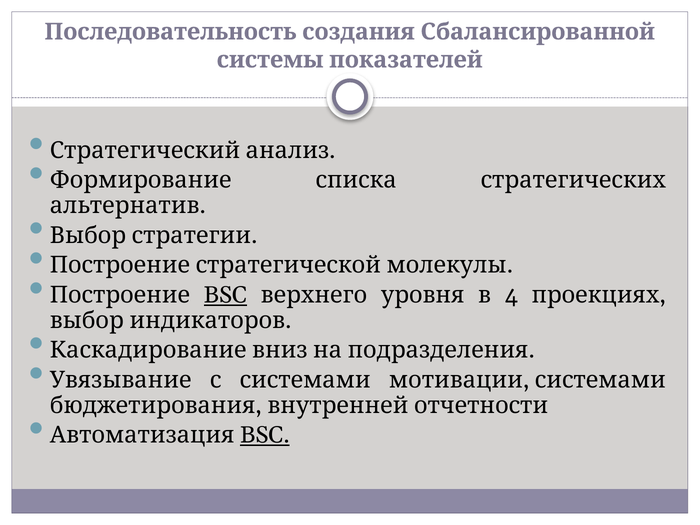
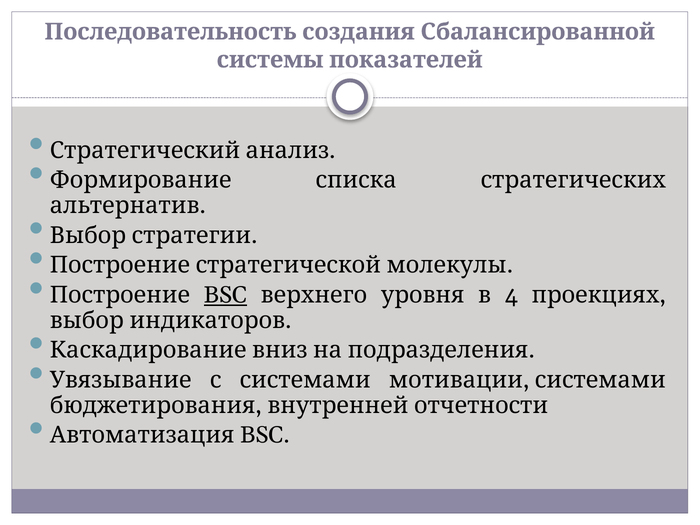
BSC underline: present -> none (265, 435)
